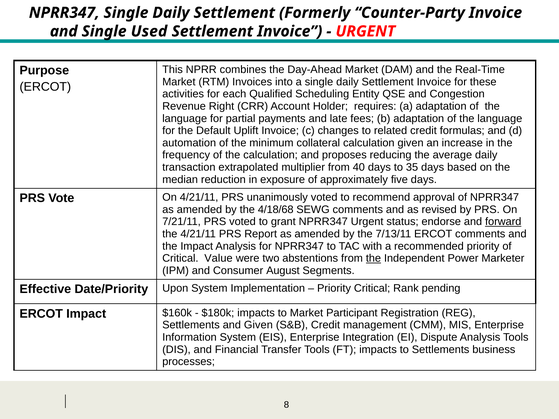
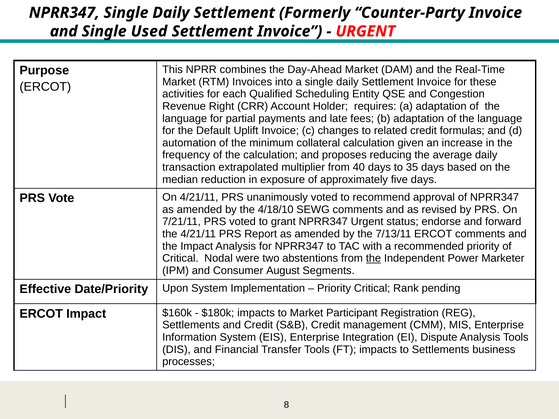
4/18/68: 4/18/68 -> 4/18/10 (276, 210)
forward underline: present -> none (503, 222)
Value: Value -> Nodal (219, 258)
and Given: Given -> Credit (258, 325)
